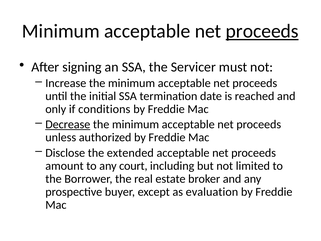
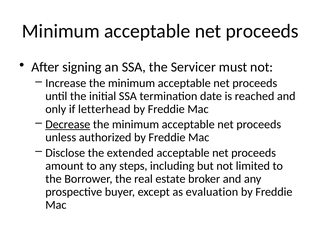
proceeds underline: present -> none (262, 31)
conditions: conditions -> letterhead (104, 109)
court: court -> steps (133, 166)
